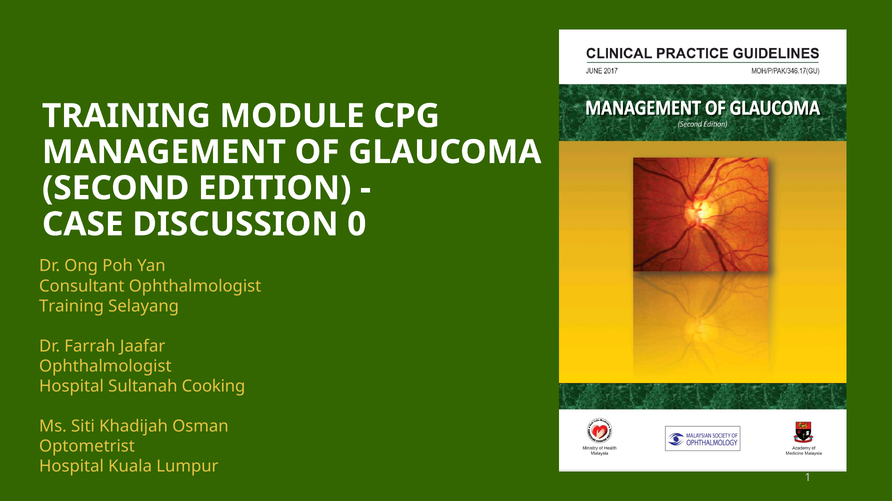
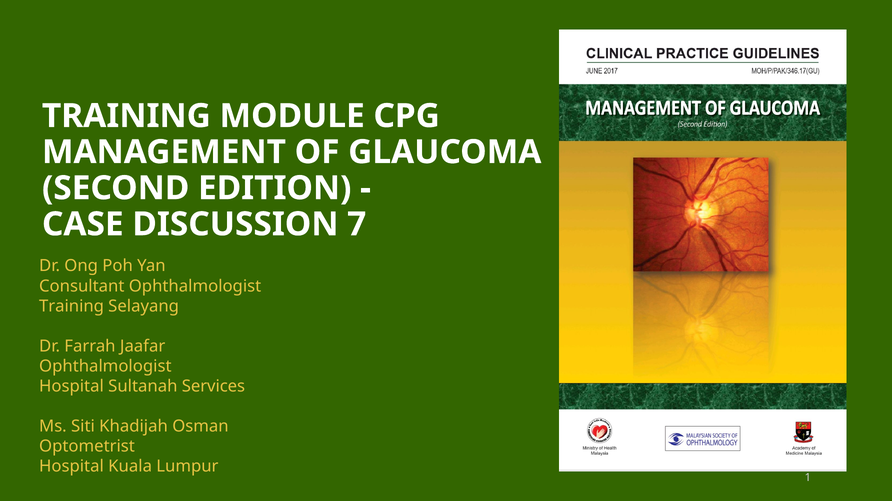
0: 0 -> 7 (357, 225)
Cooking: Cooking -> Services (213, 387)
